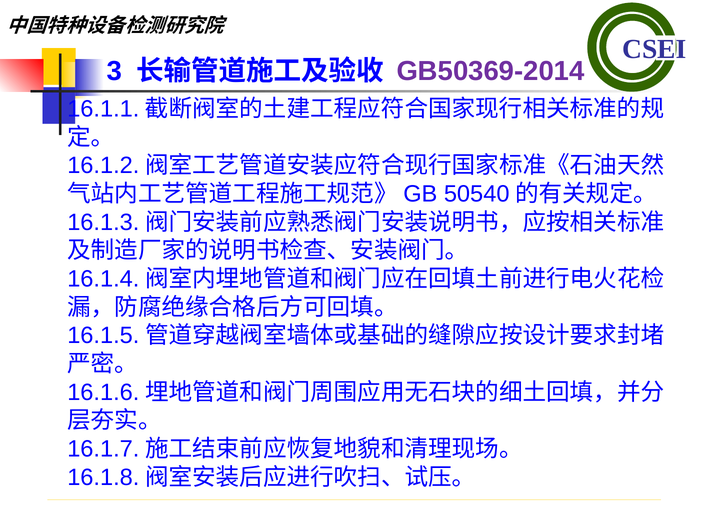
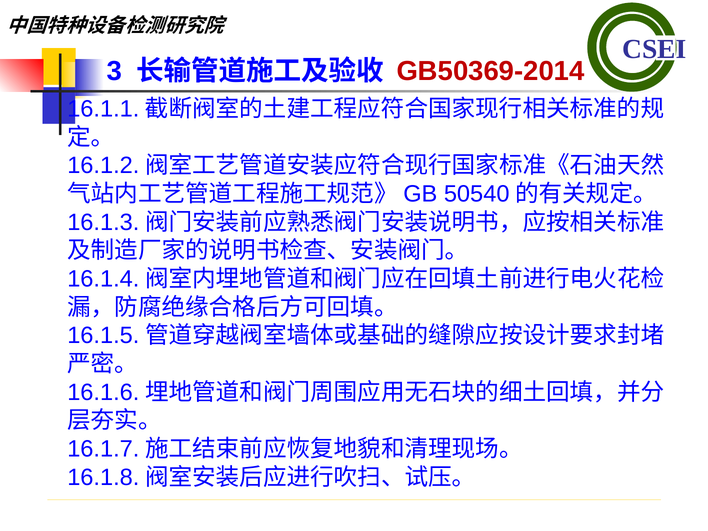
GB50369-2014 colour: purple -> red (491, 71)
